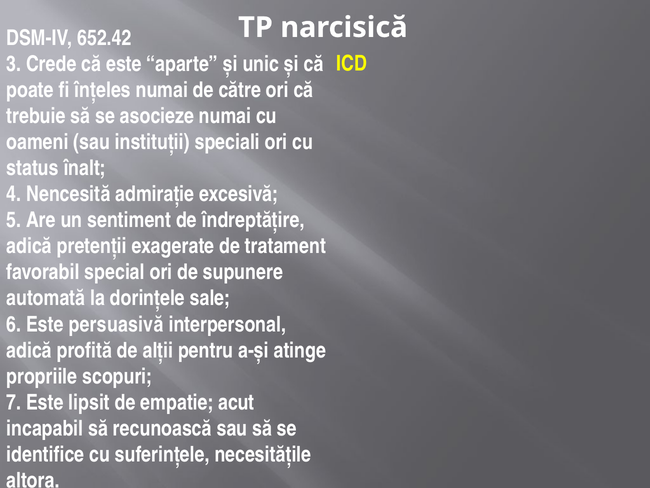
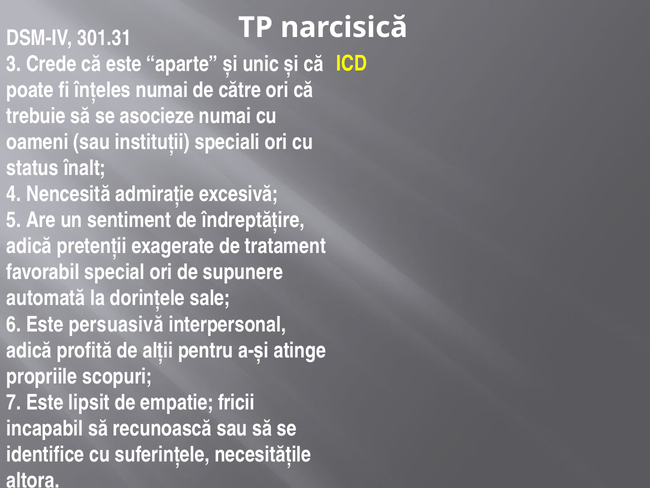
652.42: 652.42 -> 301.31 (105, 38)
acut: acut -> fricii (236, 402)
